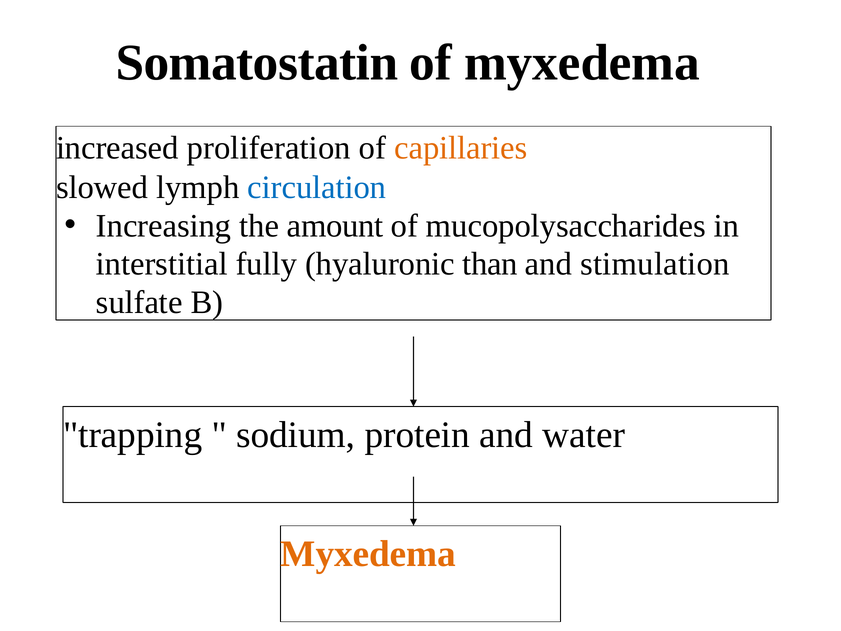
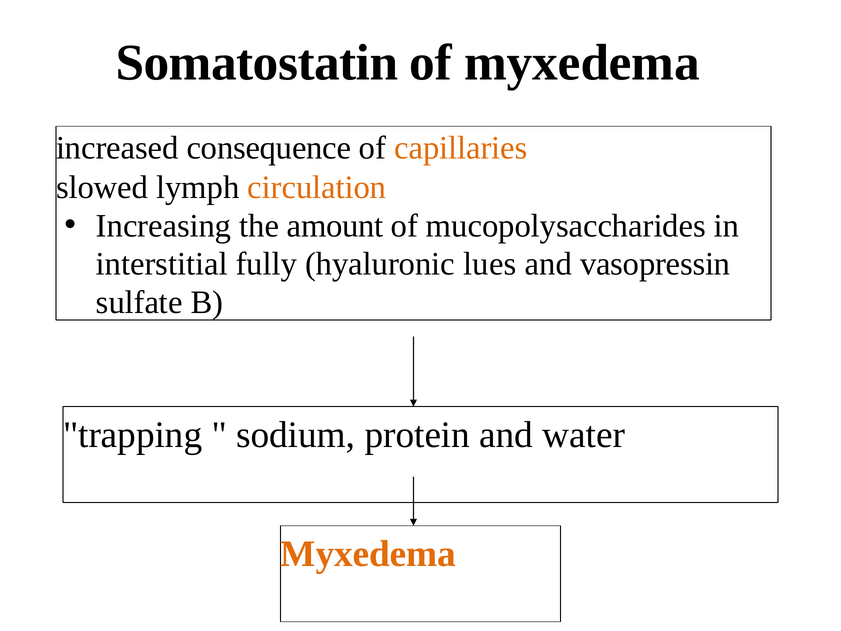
proliferation: proliferation -> consequence (269, 148)
circulation colour: blue -> orange (317, 187)
than: than -> lues (490, 264)
stimulation: stimulation -> vasopressin (655, 264)
